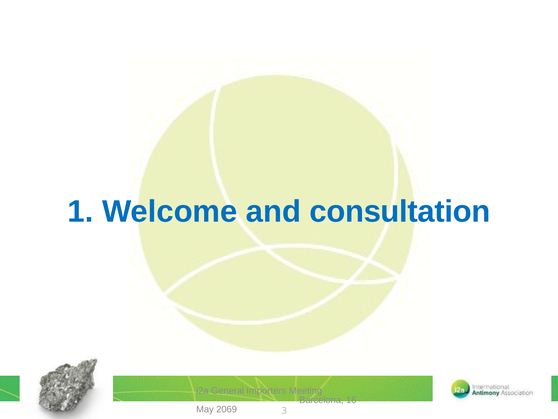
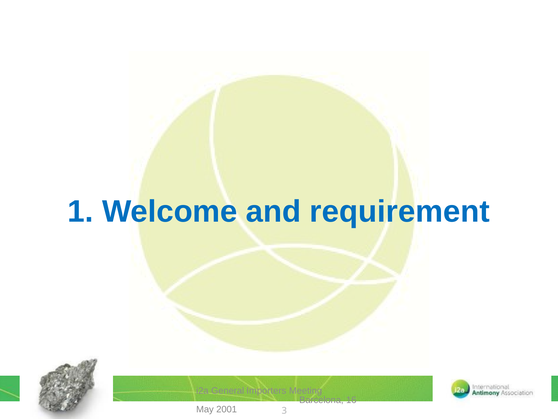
consultation: consultation -> requirement (400, 211)
2069: 2069 -> 2001 (227, 409)
